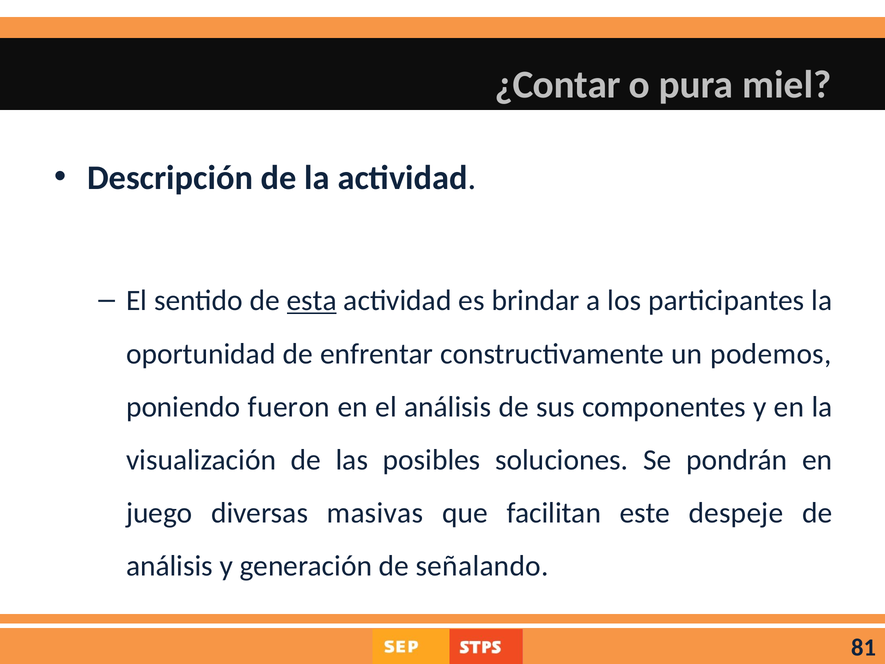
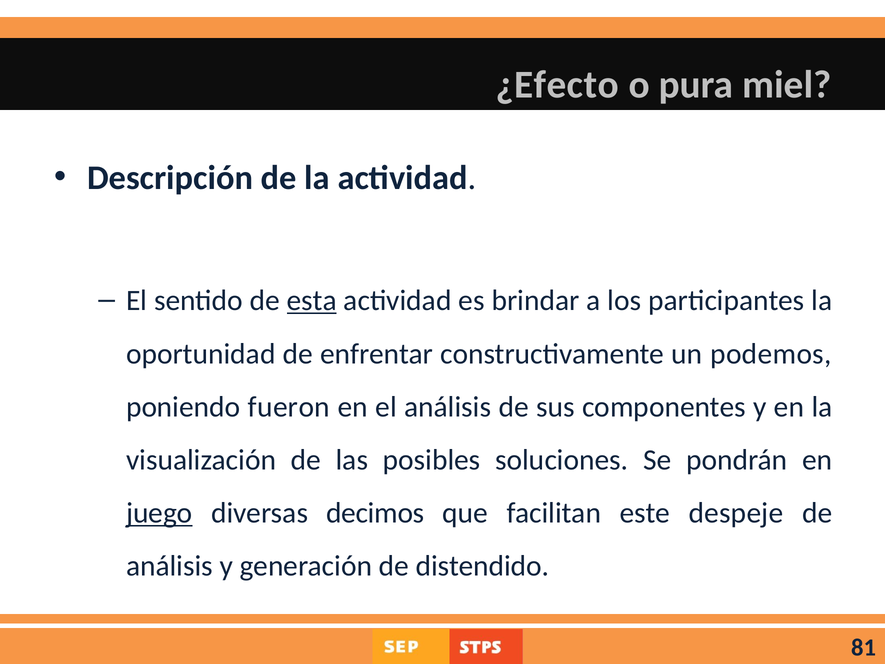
¿Contar: ¿Contar -> ¿Efecto (557, 85)
juego underline: none -> present (159, 513)
masivas: masivas -> decimos (375, 513)
señalando: señalando -> distendido (482, 566)
